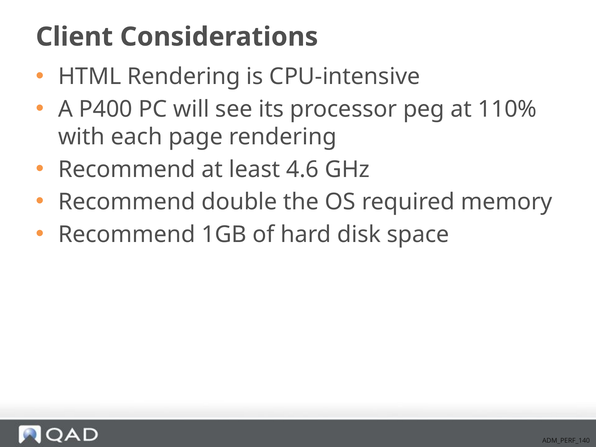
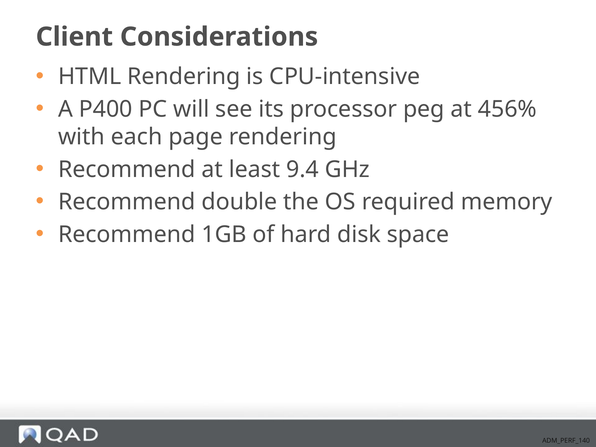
110%: 110% -> 456% (507, 109)
4.6: 4.6 -> 9.4 (303, 169)
